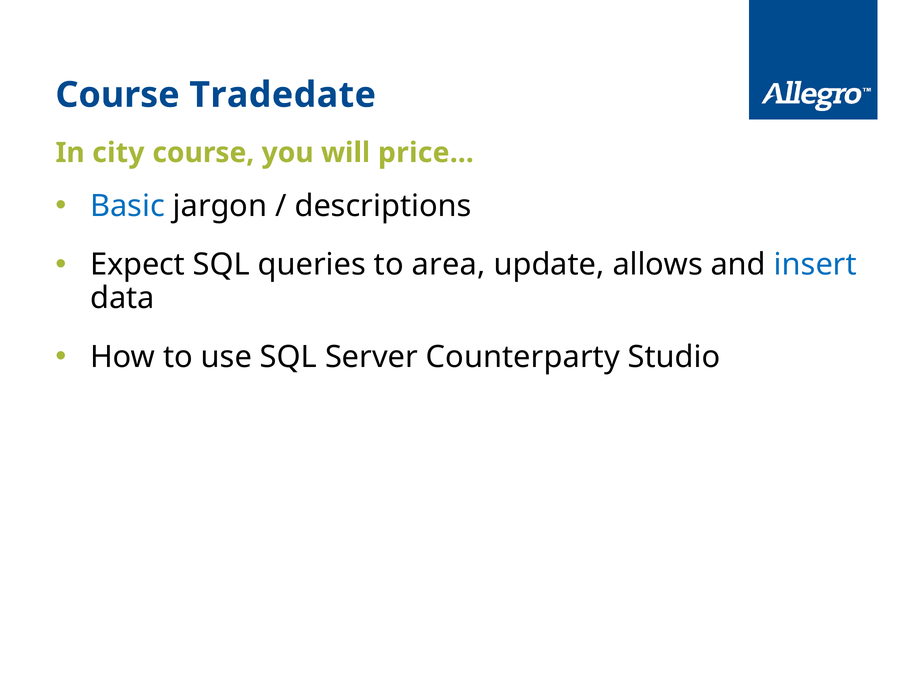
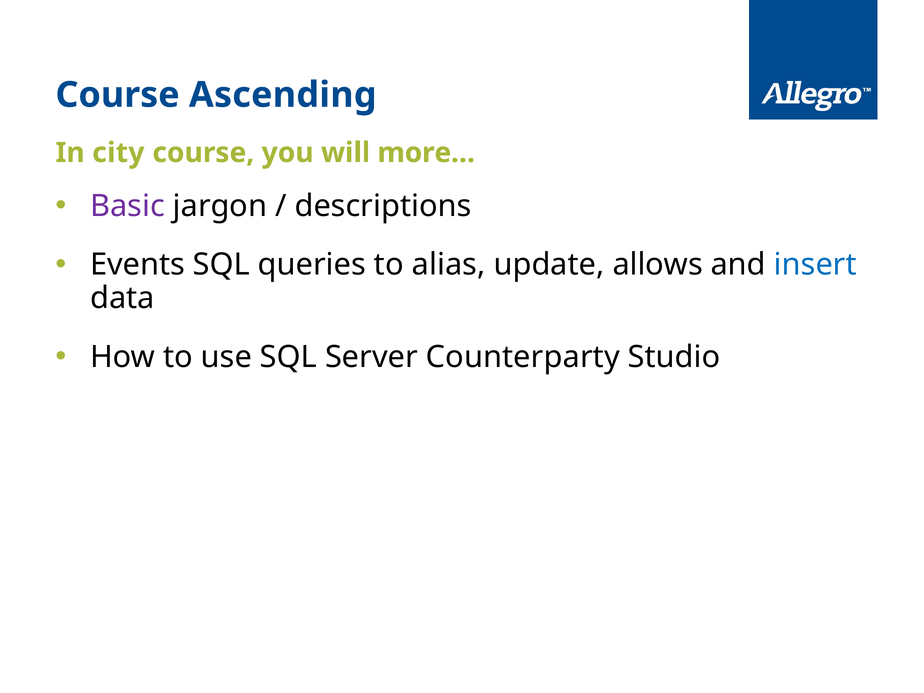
Tradedate: Tradedate -> Ascending (283, 95)
price…: price… -> more… (426, 153)
Basic colour: blue -> purple (127, 206)
Expect: Expect -> Events (137, 265)
area: area -> alias (449, 265)
